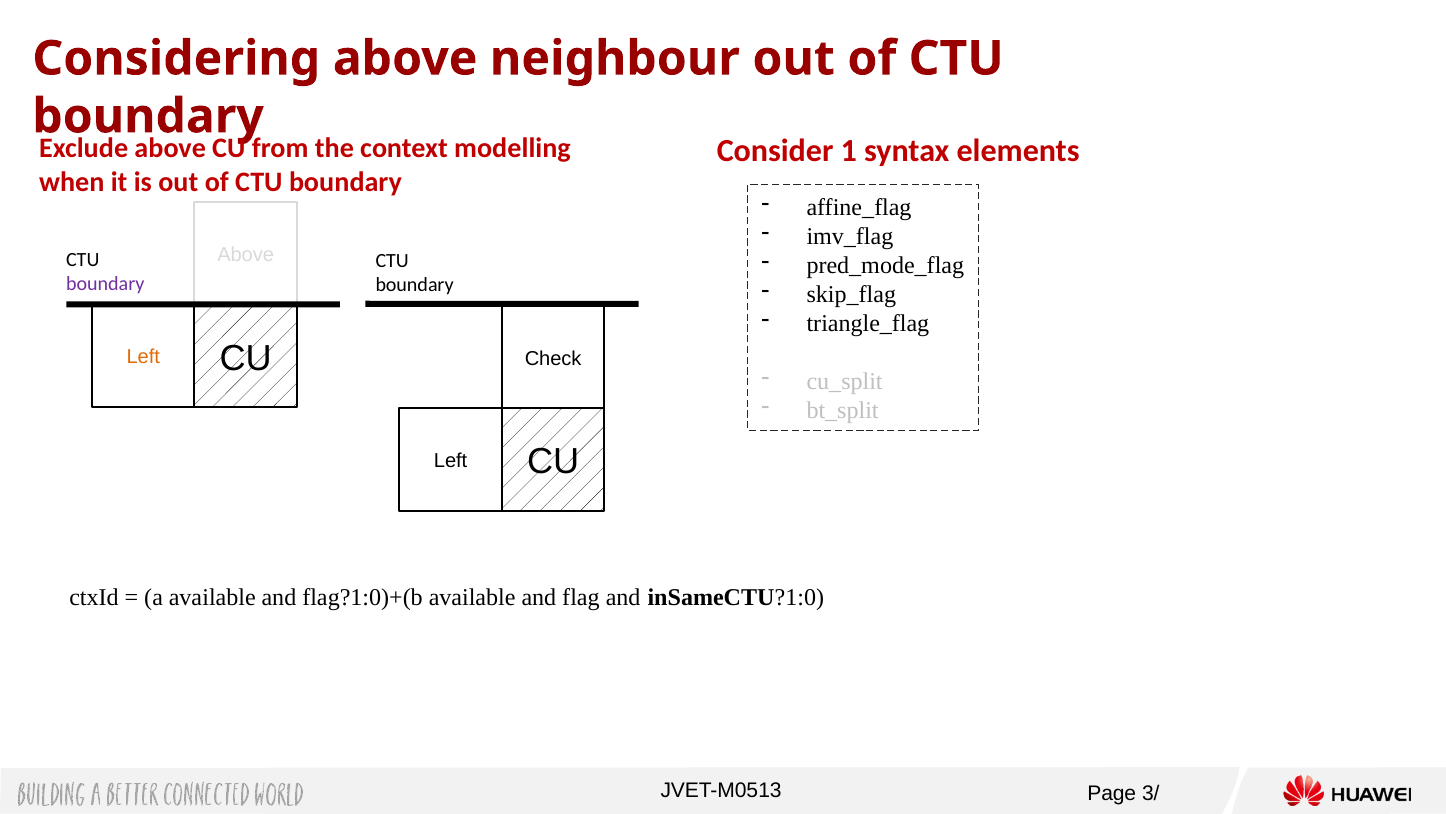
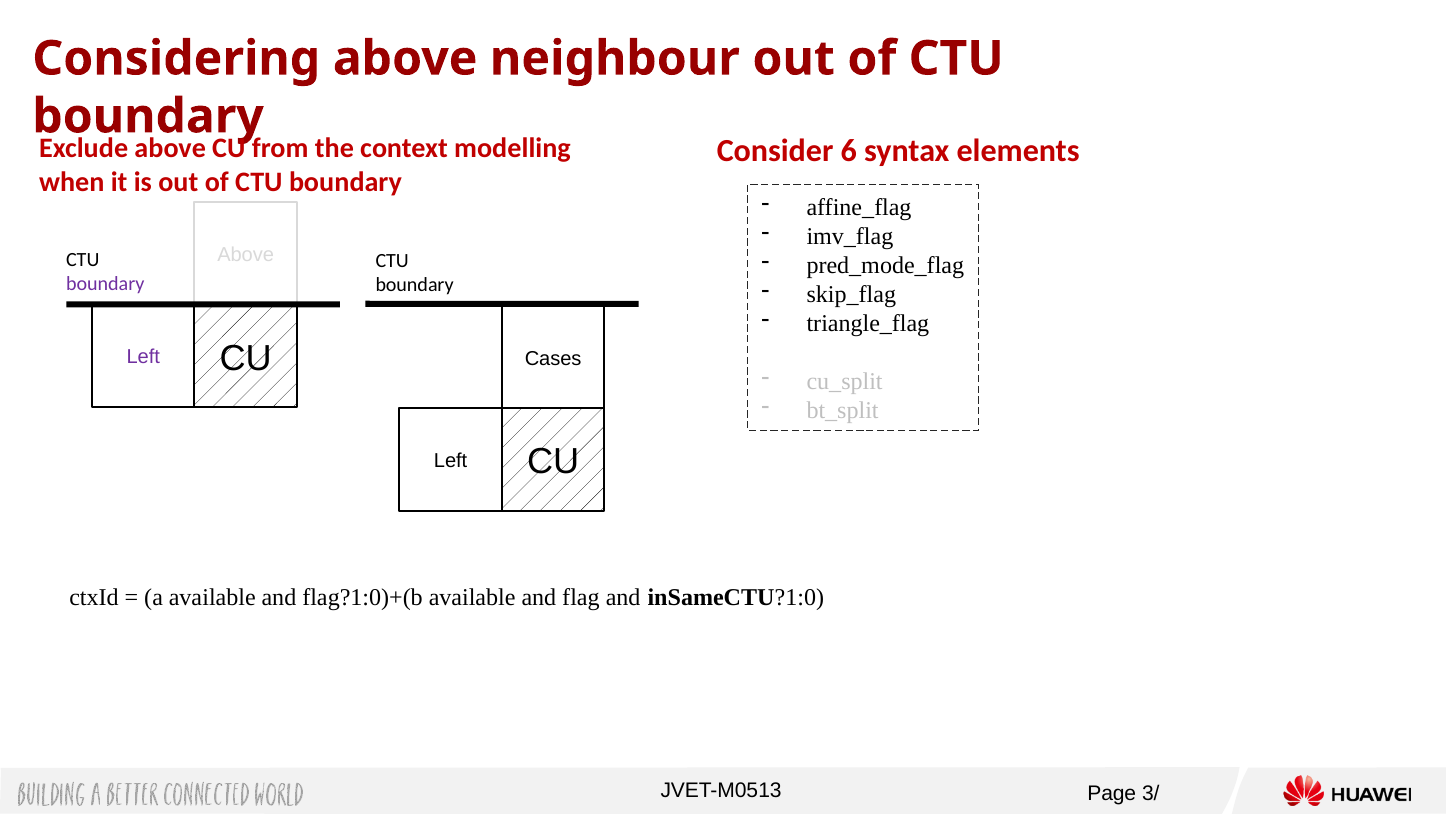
1: 1 -> 6 (849, 151)
Left colour: orange -> purple (143, 357)
Check: Check -> Cases (553, 358)
